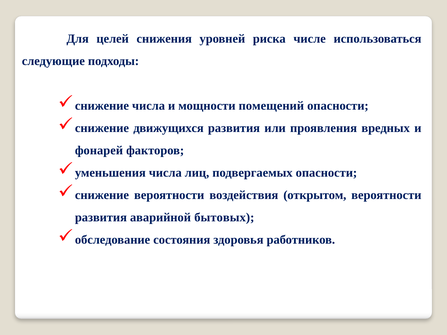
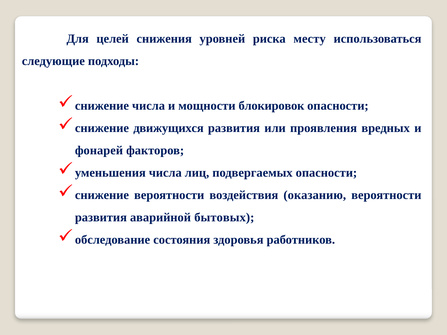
числе: числе -> месту (310, 39)
помещений: помещений -> блокировок (271, 106)
открытом: открытом -> оказанию (315, 195)
